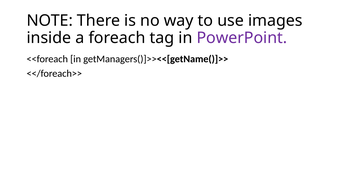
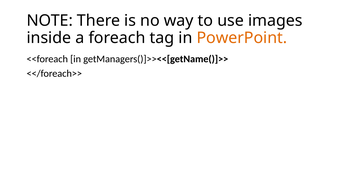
PowerPoint colour: purple -> orange (242, 38)
